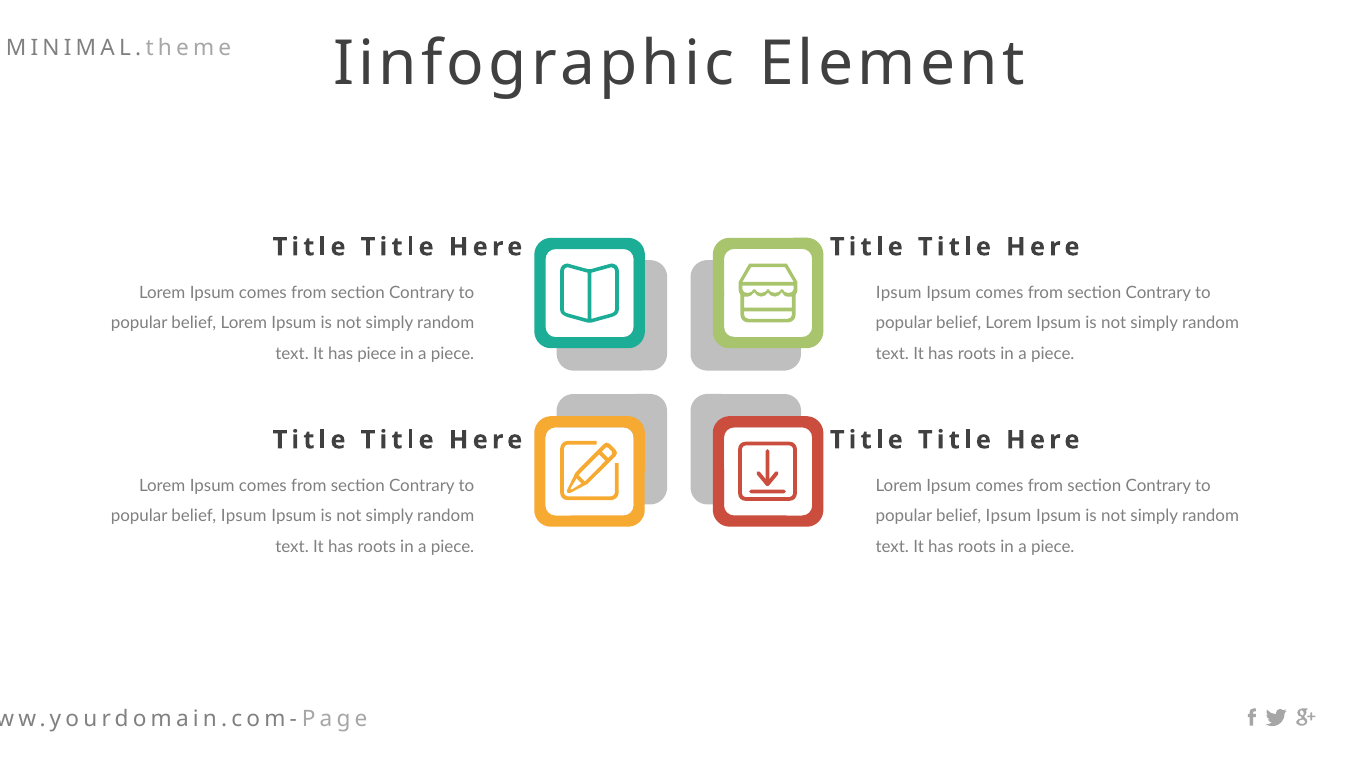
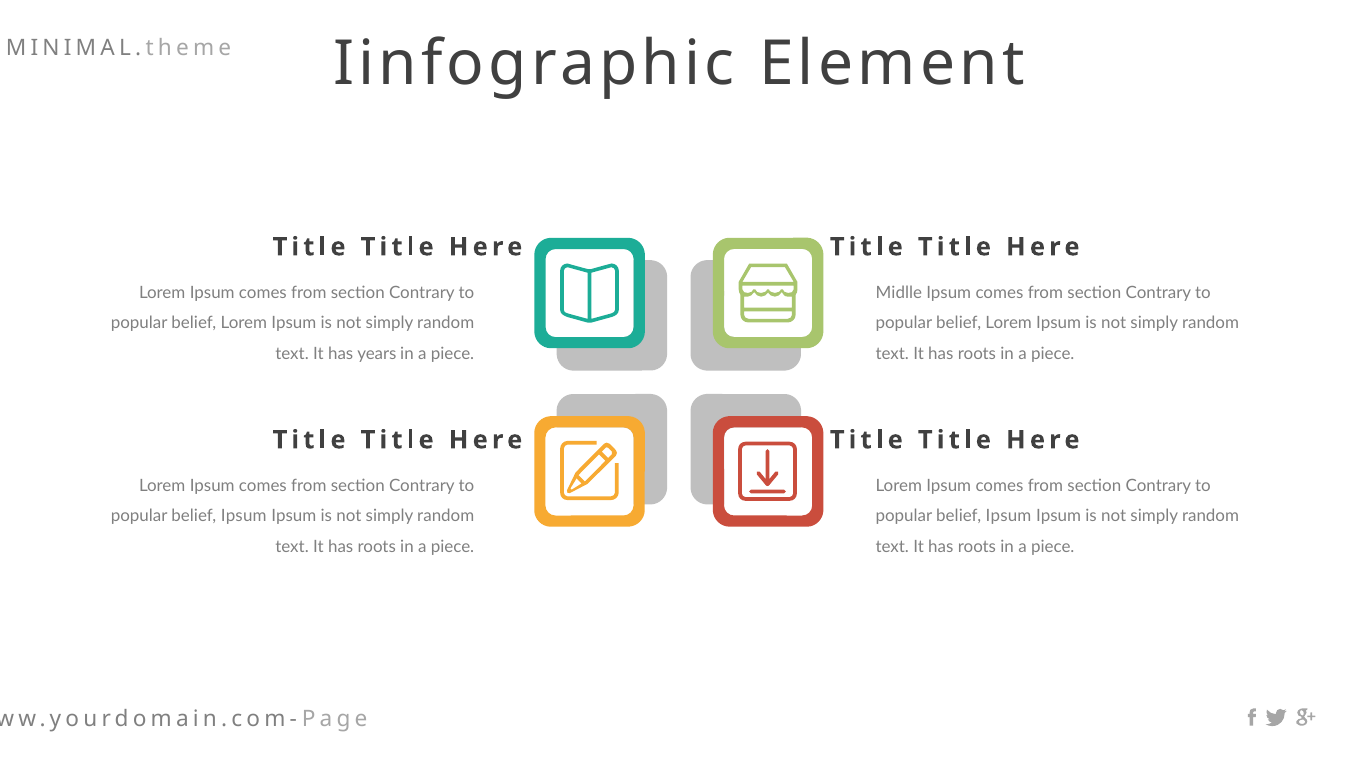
Ipsum: Ipsum -> Midlle (899, 293)
has piece: piece -> years (377, 354)
